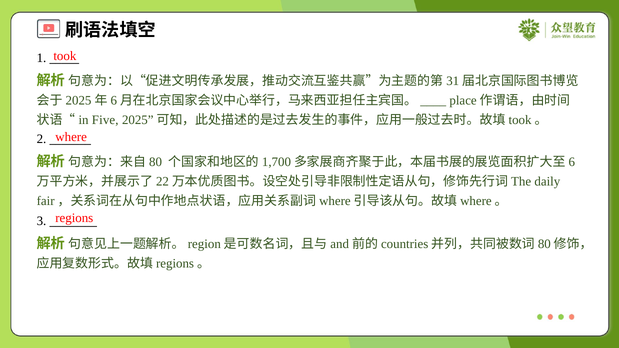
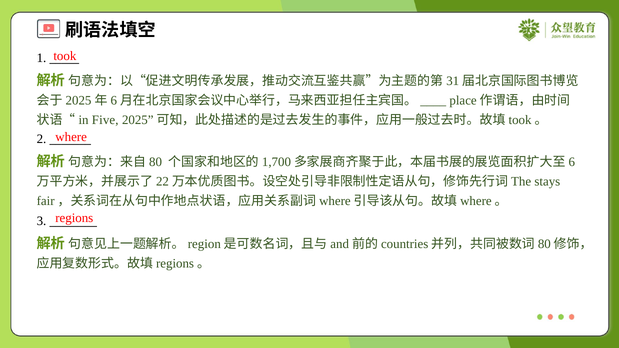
daily: daily -> stays (547, 182)
